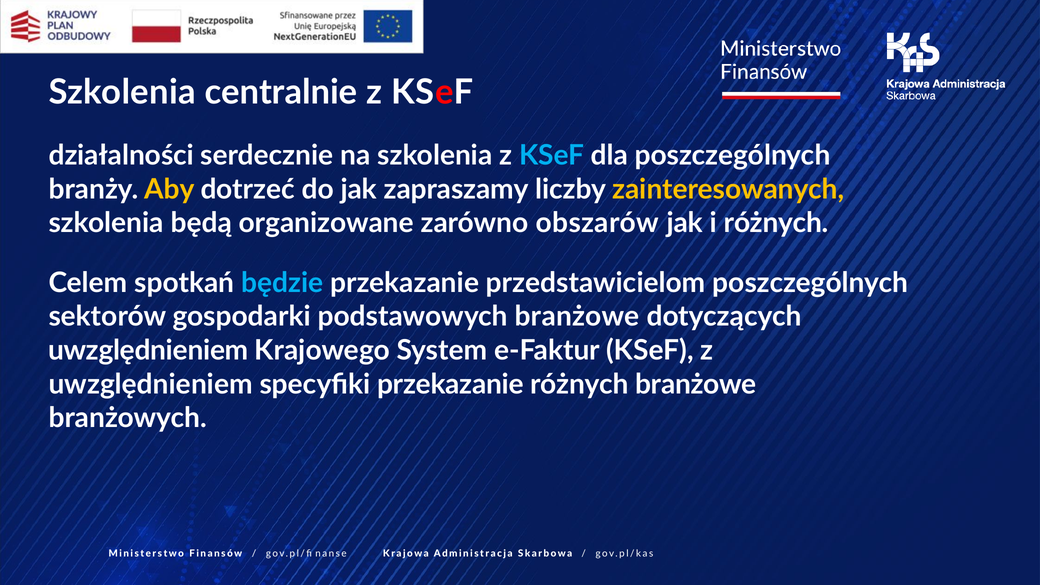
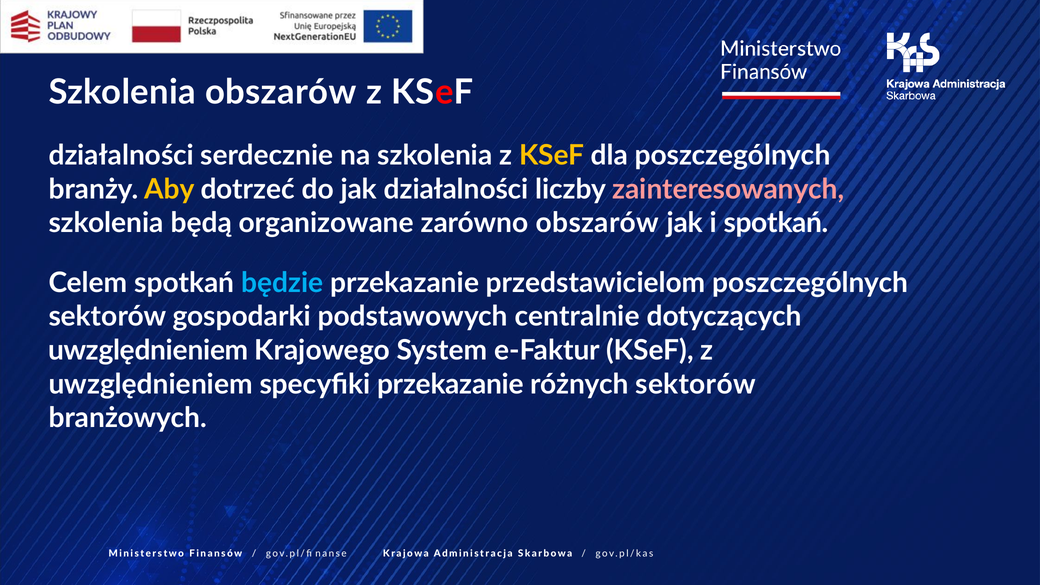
Szkolenia centralnie: centralnie -> obszarów (281, 92)
KSeF colour: light blue -> yellow (552, 156)
jak zapraszamy: zapraszamy -> działalności (456, 189)
zainteresowanych colour: yellow -> pink (728, 189)
i różnych: różnych -> spotkań (776, 223)
podstawowych branżowe: branżowe -> centralnie (577, 317)
różnych branżowe: branżowe -> sektorów (696, 384)
